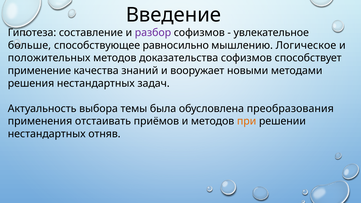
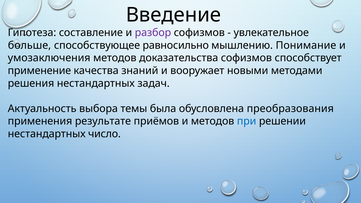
Логическое: Логическое -> Понимание (306, 45)
положительных: положительных -> умозаключения (49, 58)
отстаивать: отстаивать -> результате (103, 121)
при colour: orange -> blue (247, 121)
отняв: отняв -> число (104, 134)
